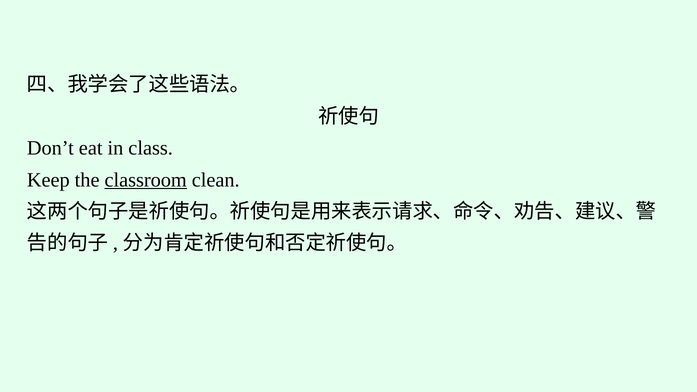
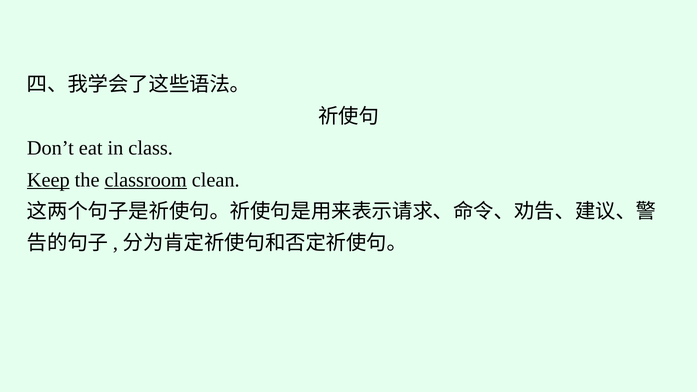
Keep underline: none -> present (48, 180)
